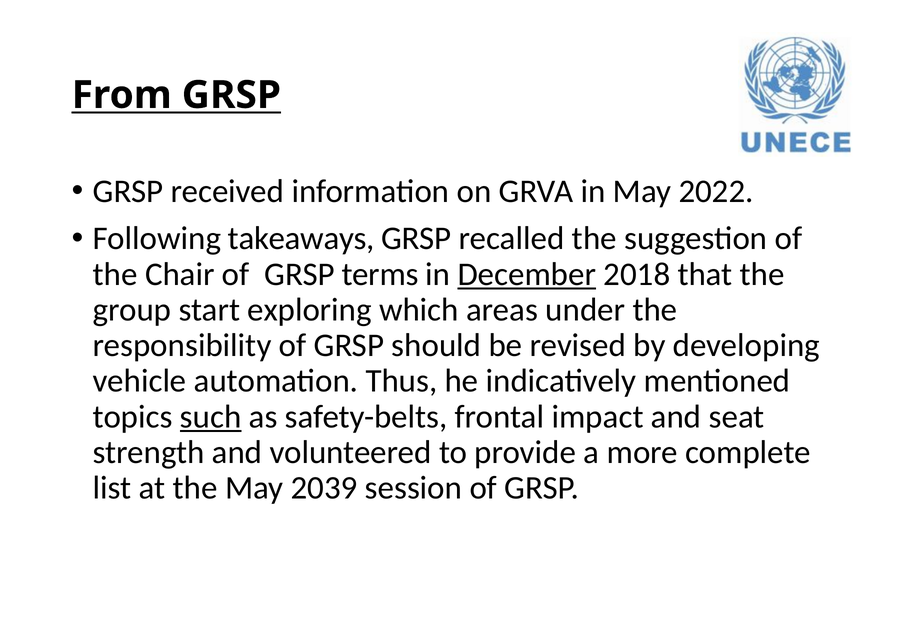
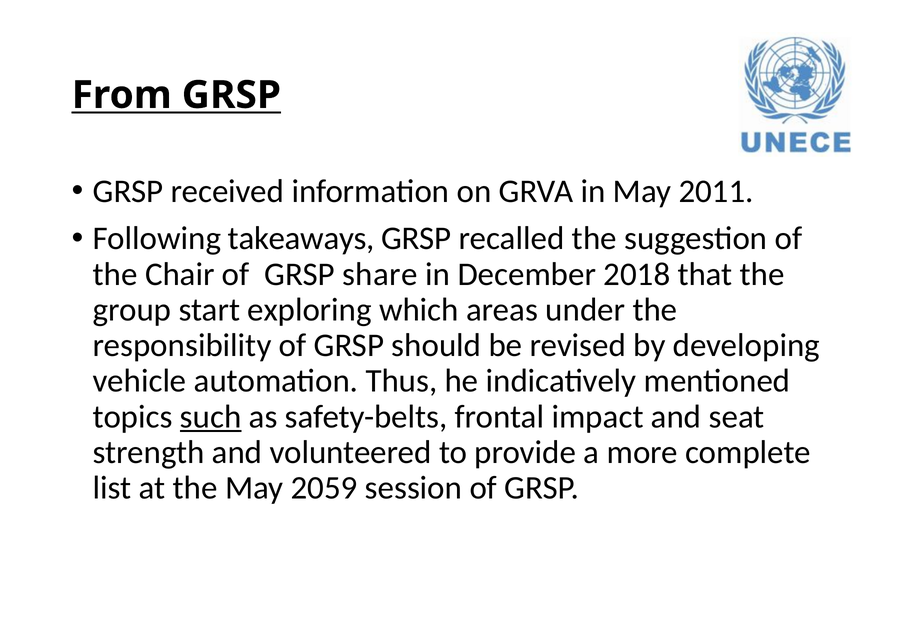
2022: 2022 -> 2011 (716, 191)
terms: terms -> share (380, 274)
December underline: present -> none (527, 274)
2039: 2039 -> 2059 (324, 488)
